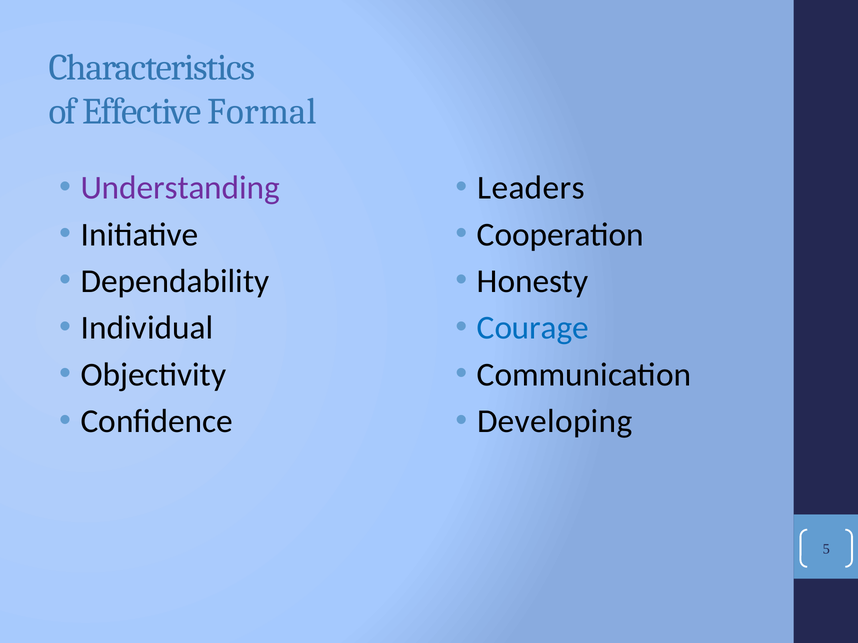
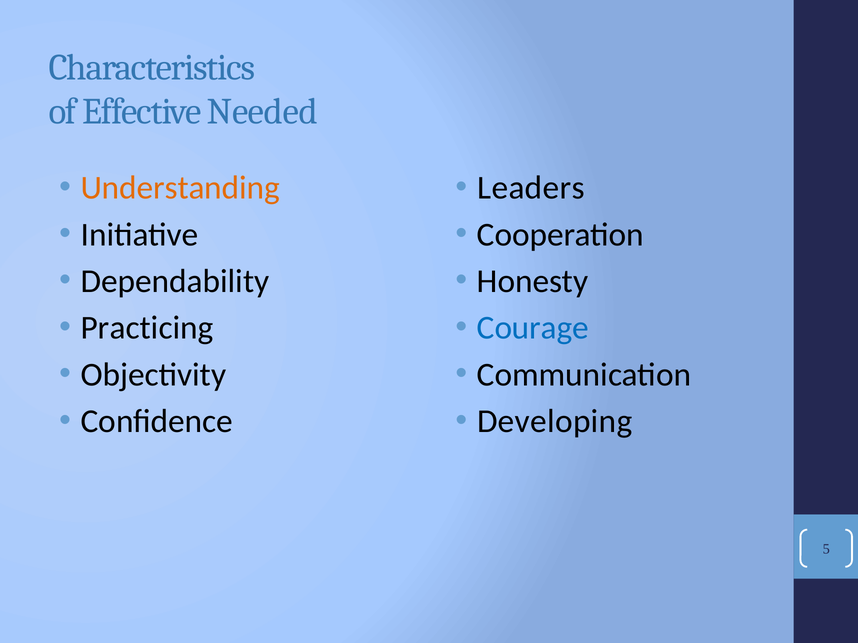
Formal: Formal -> Needed (262, 112)
Understanding colour: purple -> orange (180, 188)
Individual: Individual -> Practicing (147, 328)
